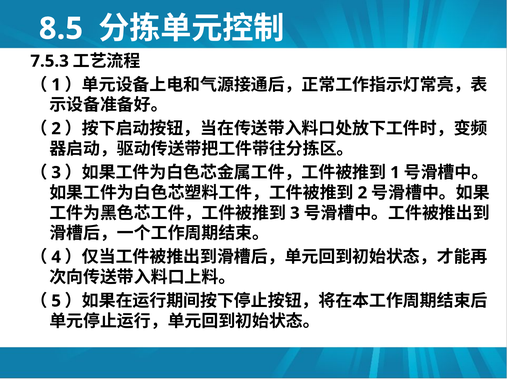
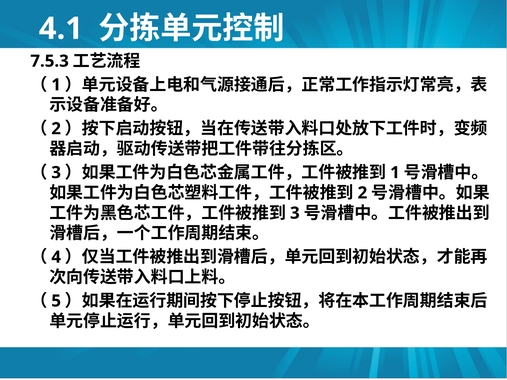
8.5: 8.5 -> 4.1 (61, 29)
